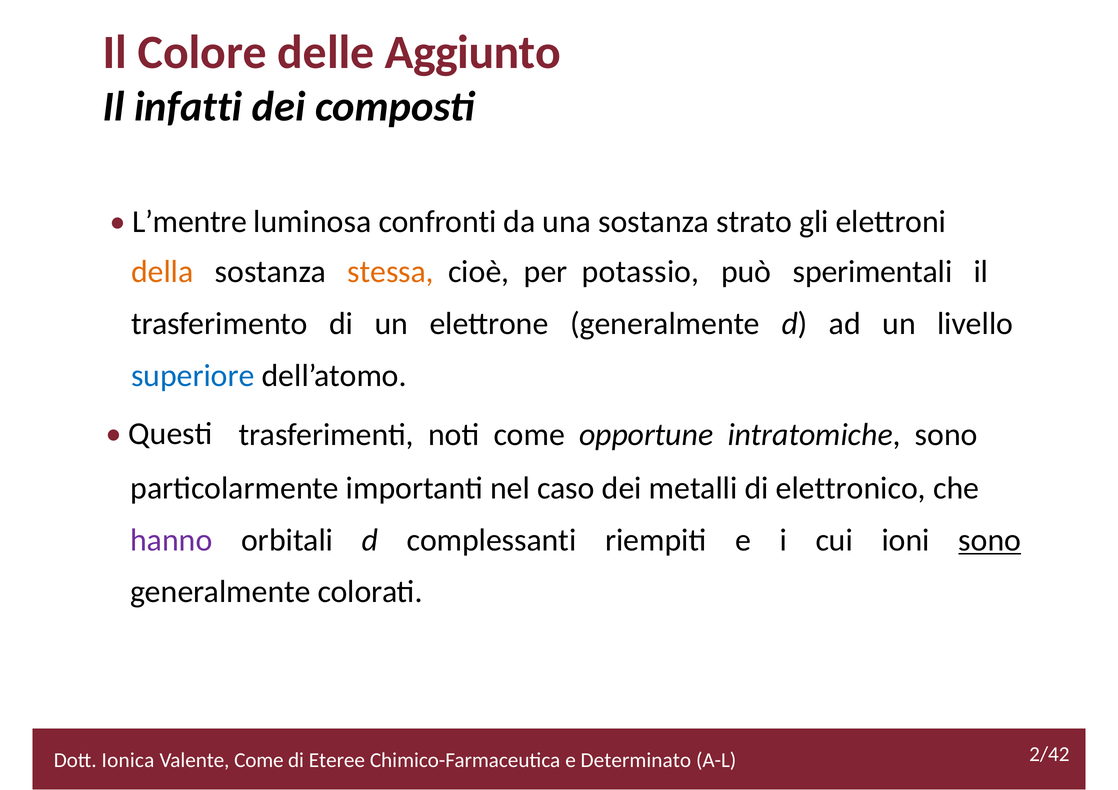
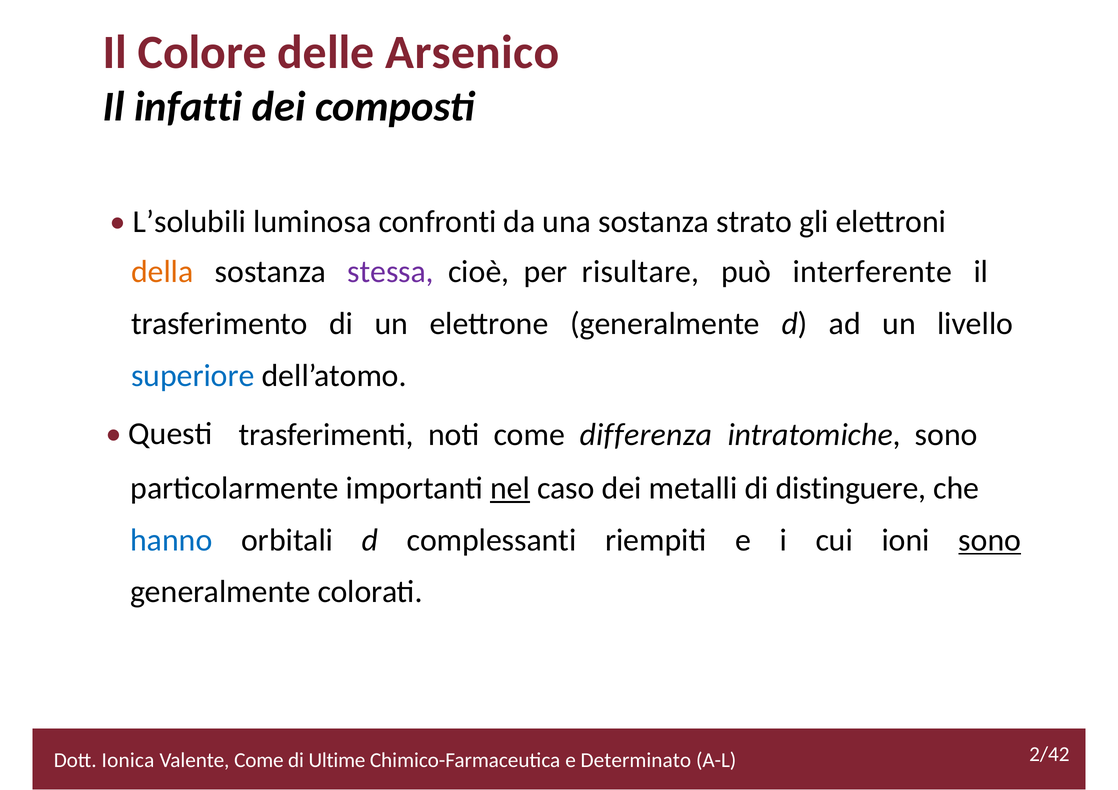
Aggiunto: Aggiunto -> Arsenico (472, 53)
L’mentre: L’mentre -> L’solubili (189, 222)
stessa colour: orange -> purple (391, 272)
potassio: potassio -> risultare (641, 272)
sperimentali: sperimentali -> interferente (872, 272)
opportune: opportune -> differenza (646, 435)
nel underline: none -> present (510, 488)
elettronico: elettronico -> distinguere (851, 488)
hanno colour: purple -> blue (171, 540)
Eteree: Eteree -> Ultime (337, 761)
